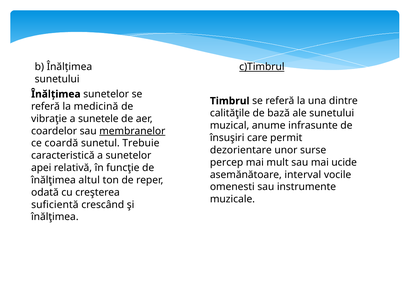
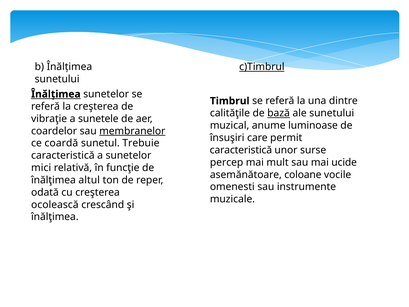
Înălţimea underline: none -> present (56, 94)
la medicină: medicină -> creşterea (96, 106)
bază underline: none -> present (279, 113)
infrasunte: infrasunte -> luminoase (313, 125)
dezorientare: dezorientare -> caracteristică (241, 150)
apei: apei -> mici (41, 168)
interval: interval -> coloane (303, 174)
suficientă: suficientă -> ocolească (55, 204)
